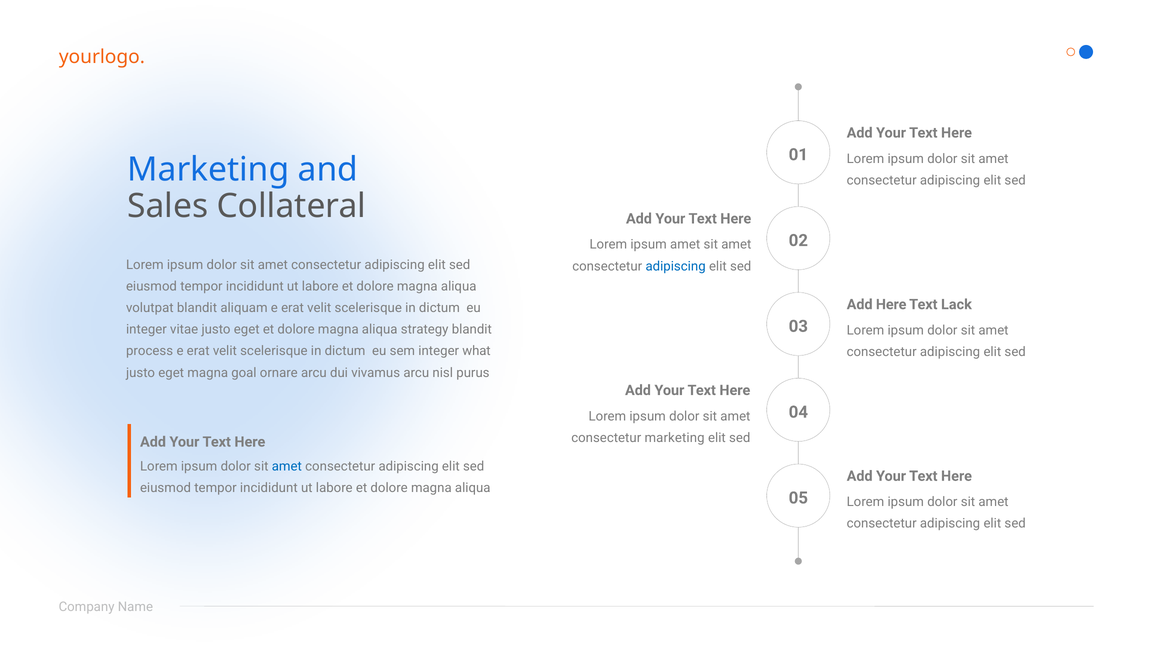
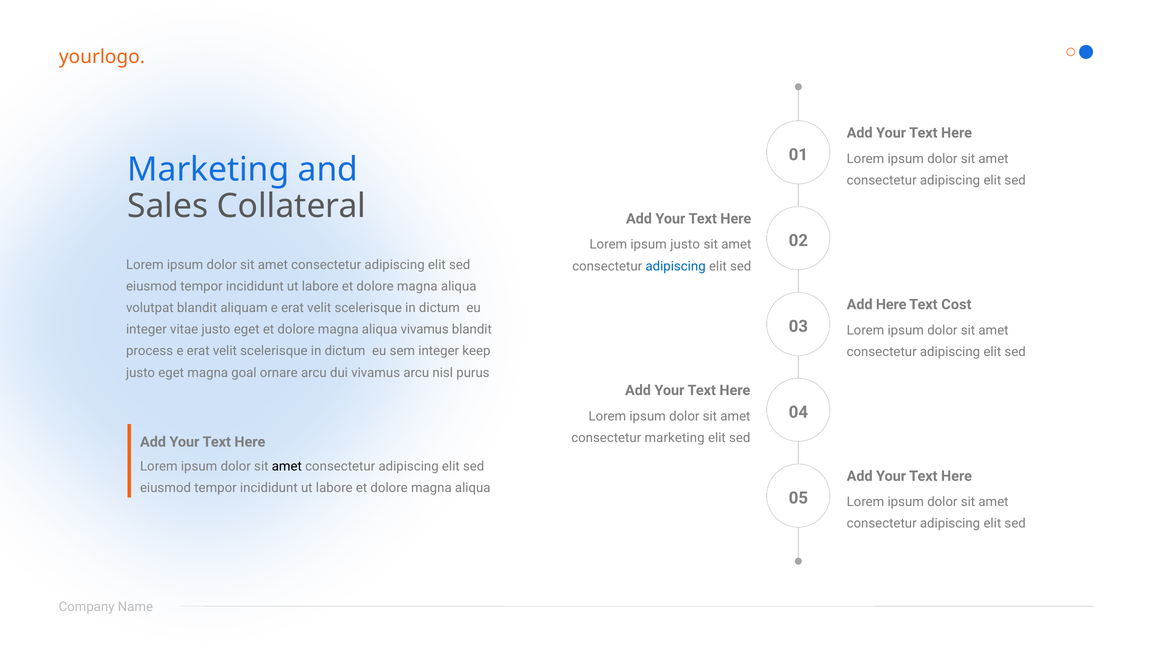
ipsum amet: amet -> justo (685, 245)
Lack: Lack -> Cost (956, 304)
aliqua strategy: strategy -> vivamus (425, 330)
what: what -> keep (476, 351)
amet colour: blue -> black (287, 466)
